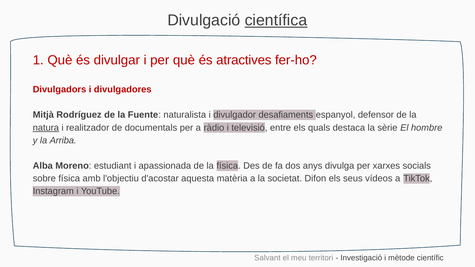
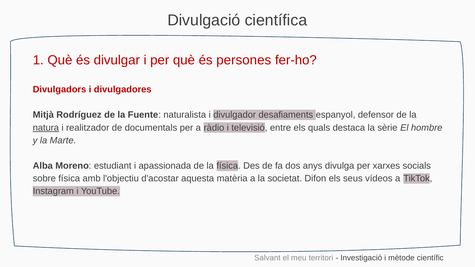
científica underline: present -> none (276, 20)
atractives: atractives -> persones (244, 60)
Arriba: Arriba -> Marte (63, 140)
